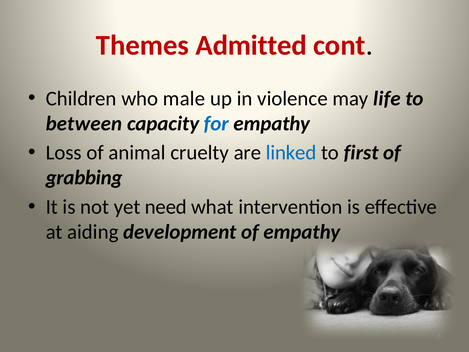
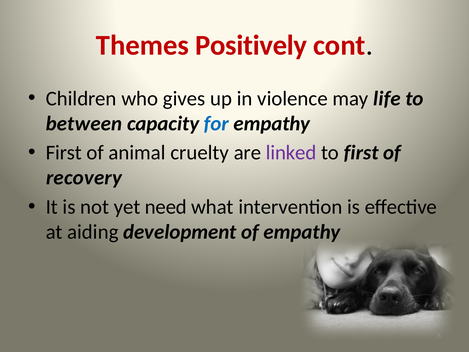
Admitted: Admitted -> Positively (251, 45)
male: male -> gives (184, 98)
Loss: Loss -> First (64, 153)
linked colour: blue -> purple (291, 153)
grabbing: grabbing -> recovery (84, 178)
